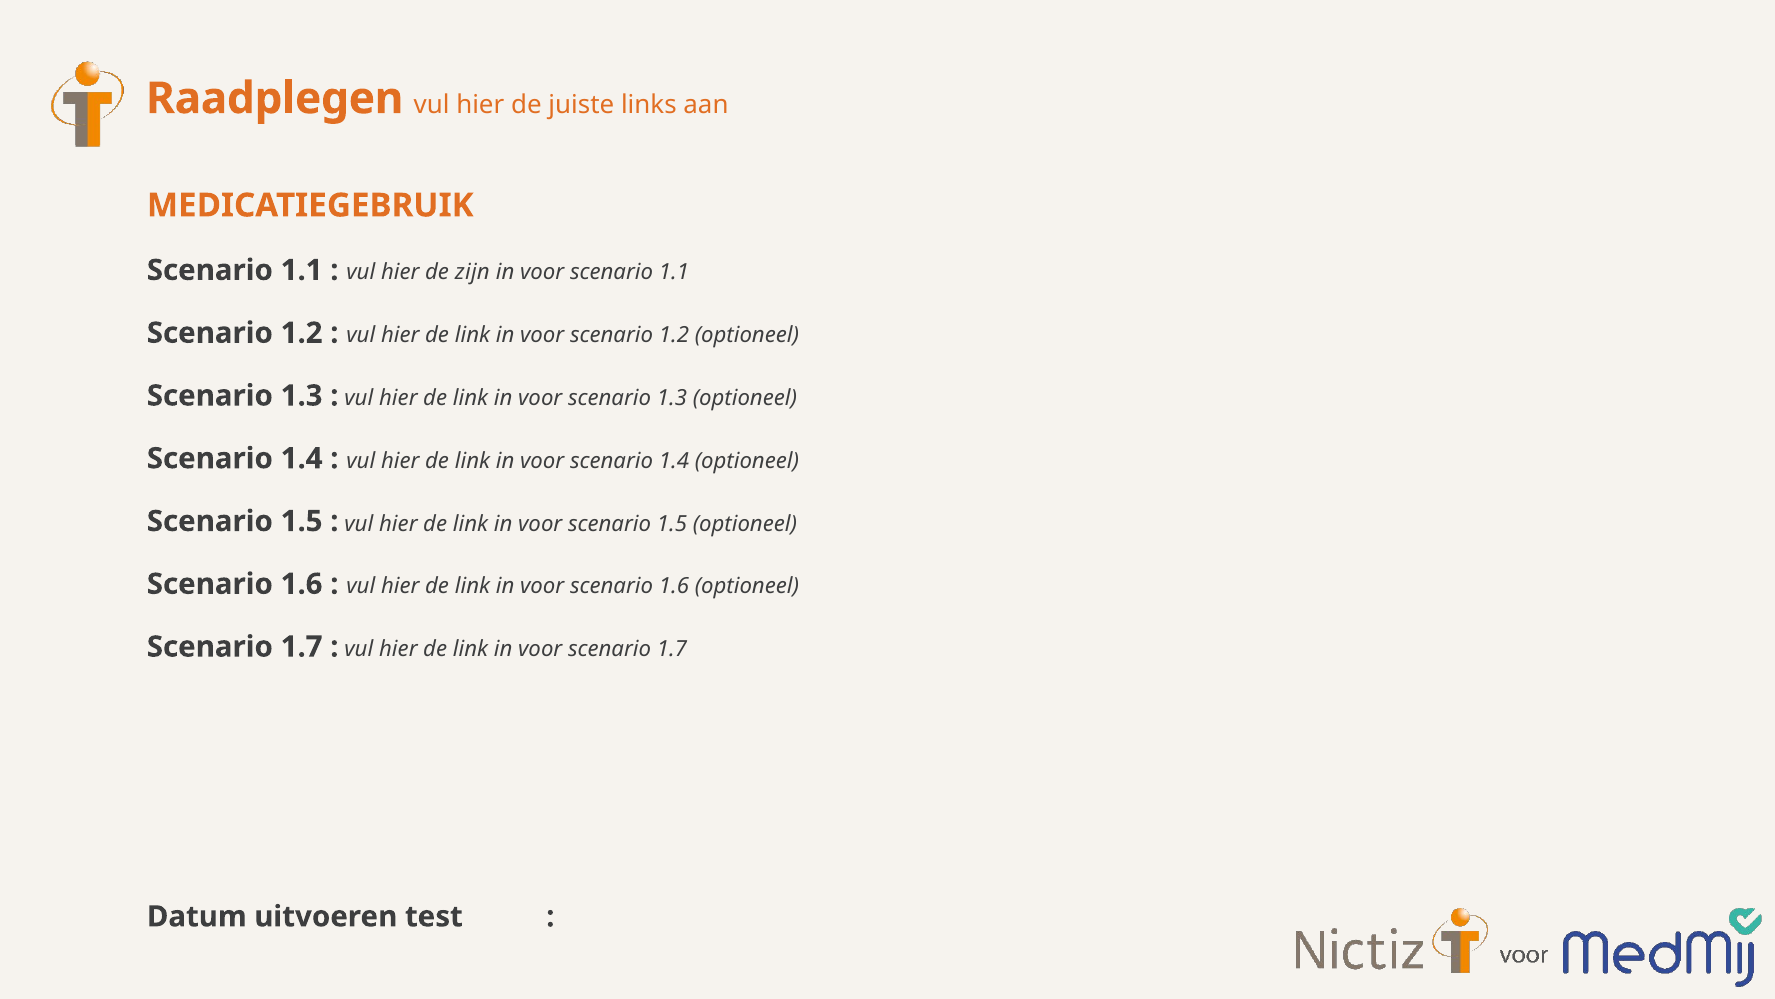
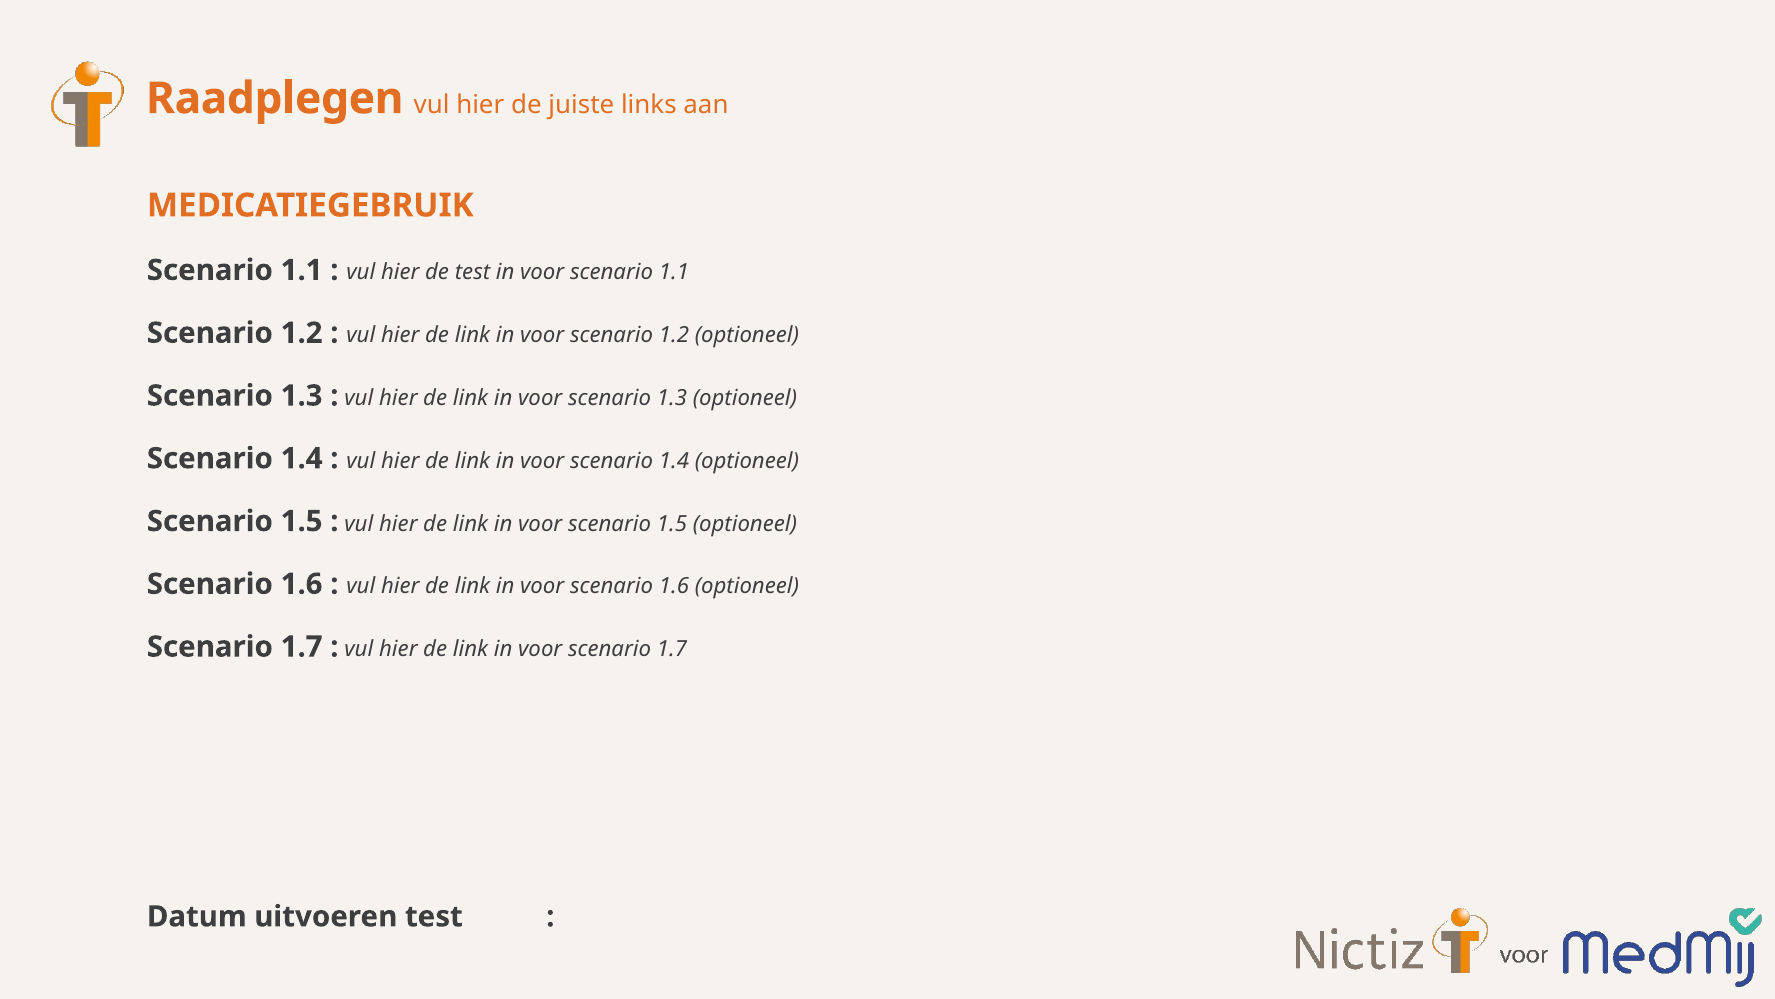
de zijn: zijn -> test (473, 273)
